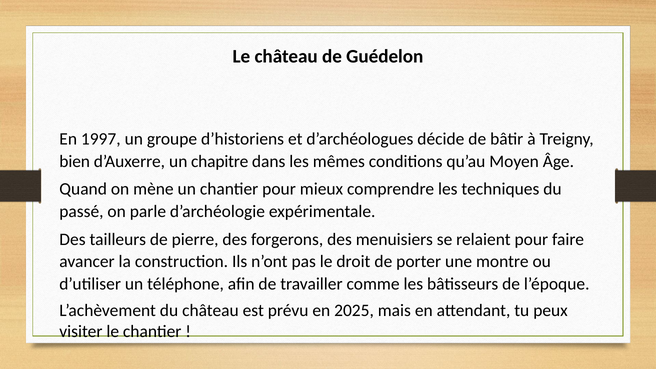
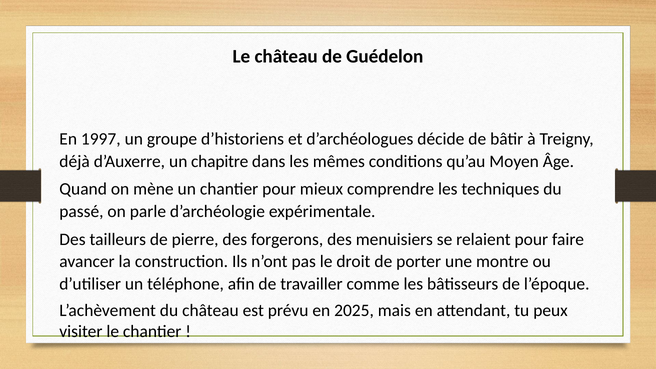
bien: bien -> déjà (75, 161)
